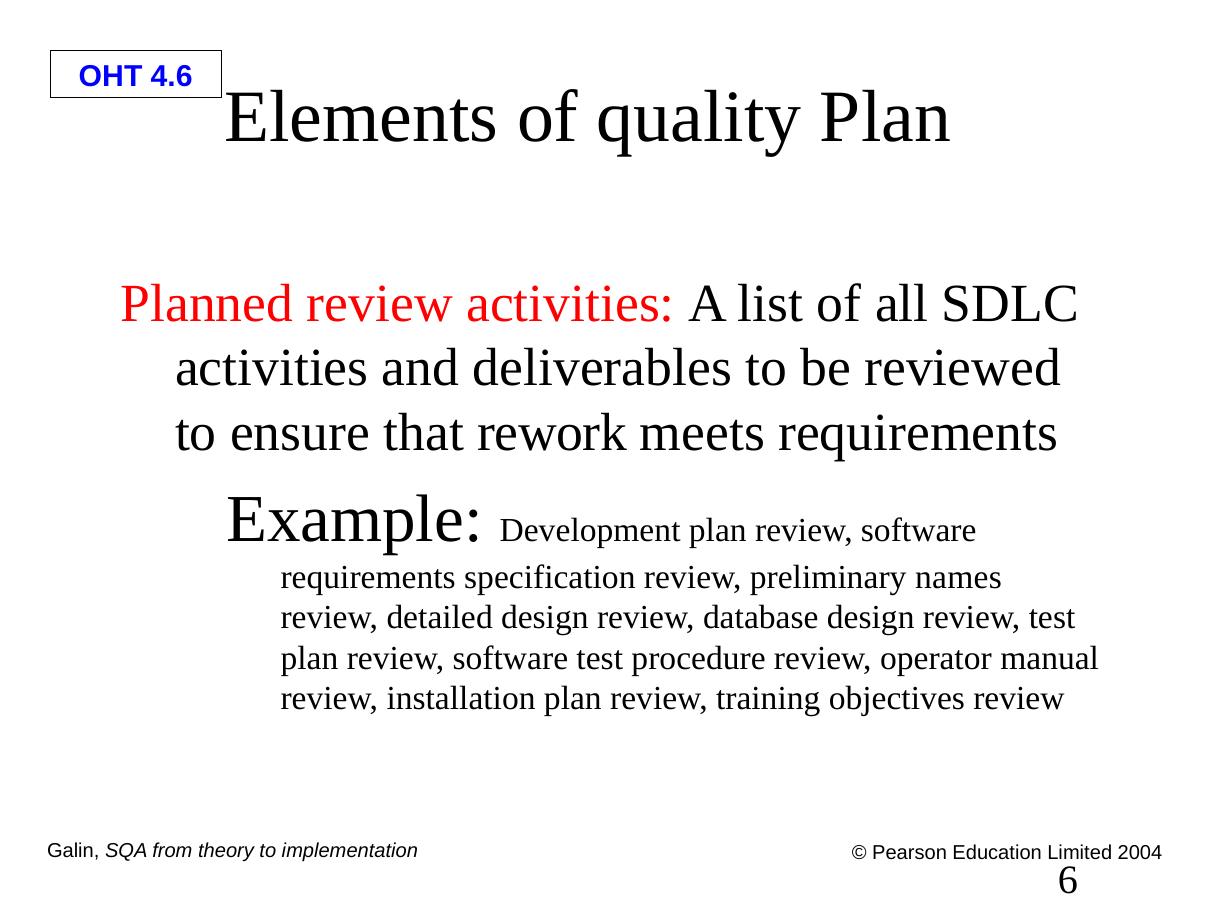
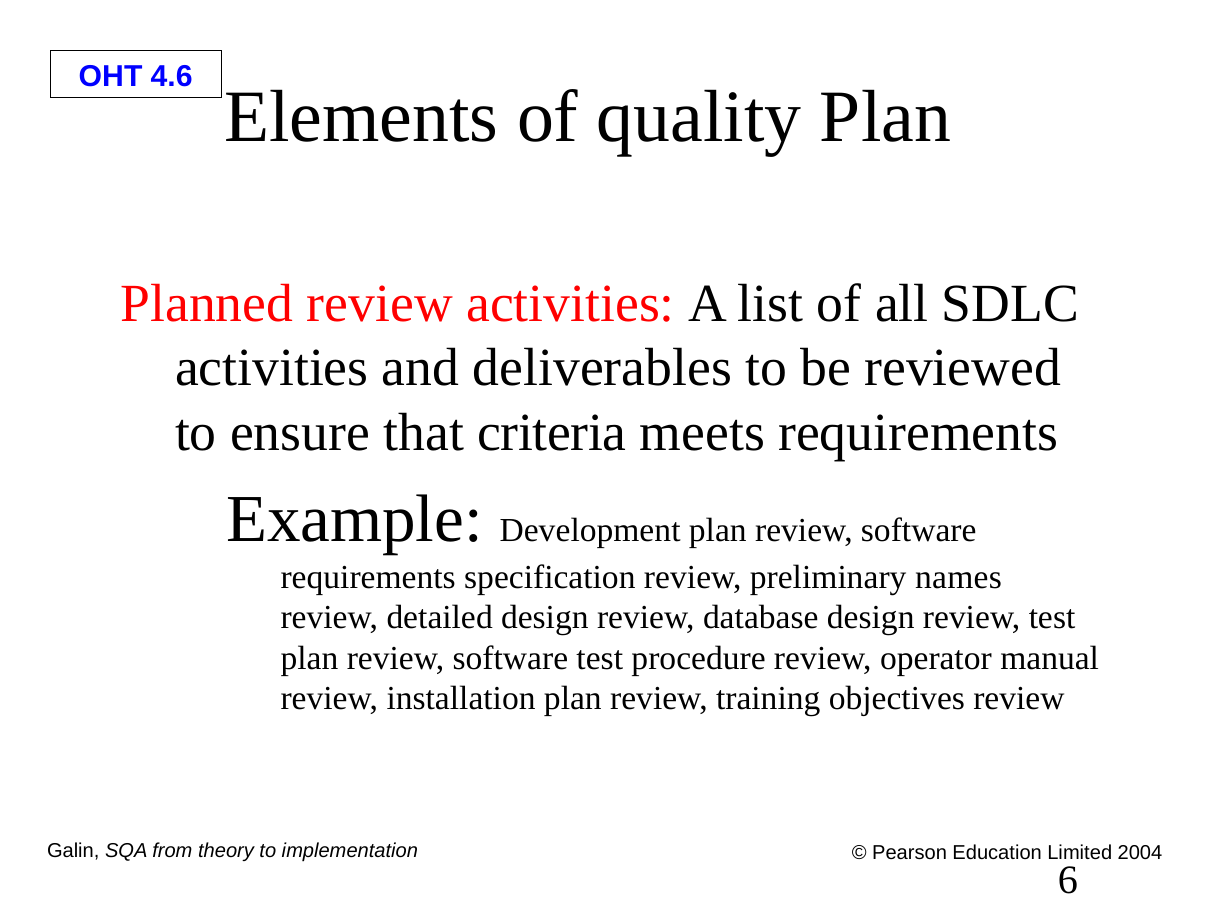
rework: rework -> criteria (552, 432)
